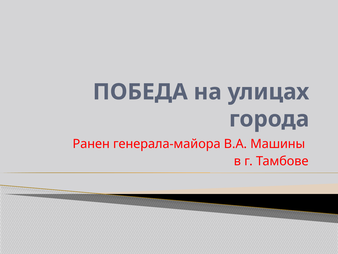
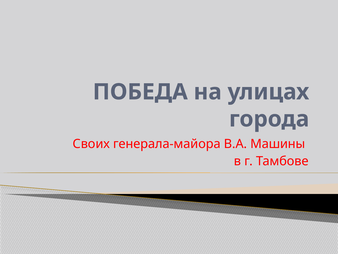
Ранен: Ранен -> Своих (91, 144)
